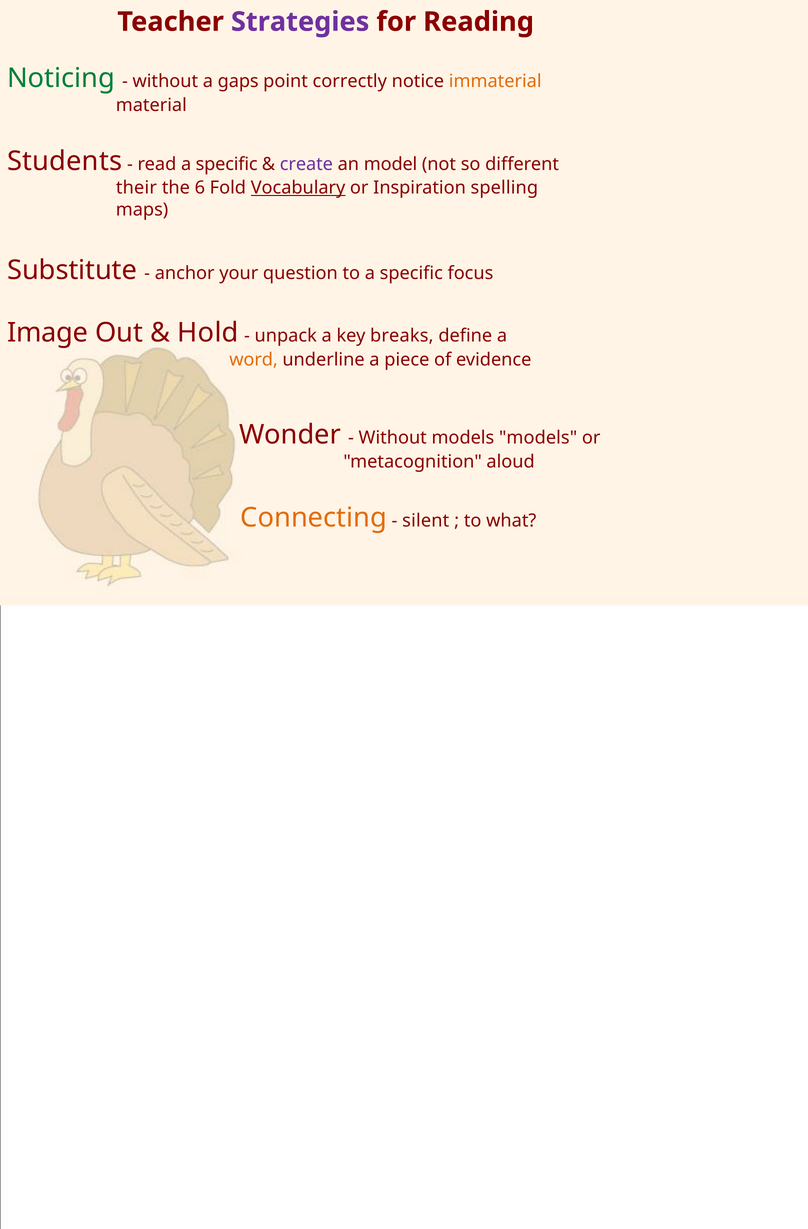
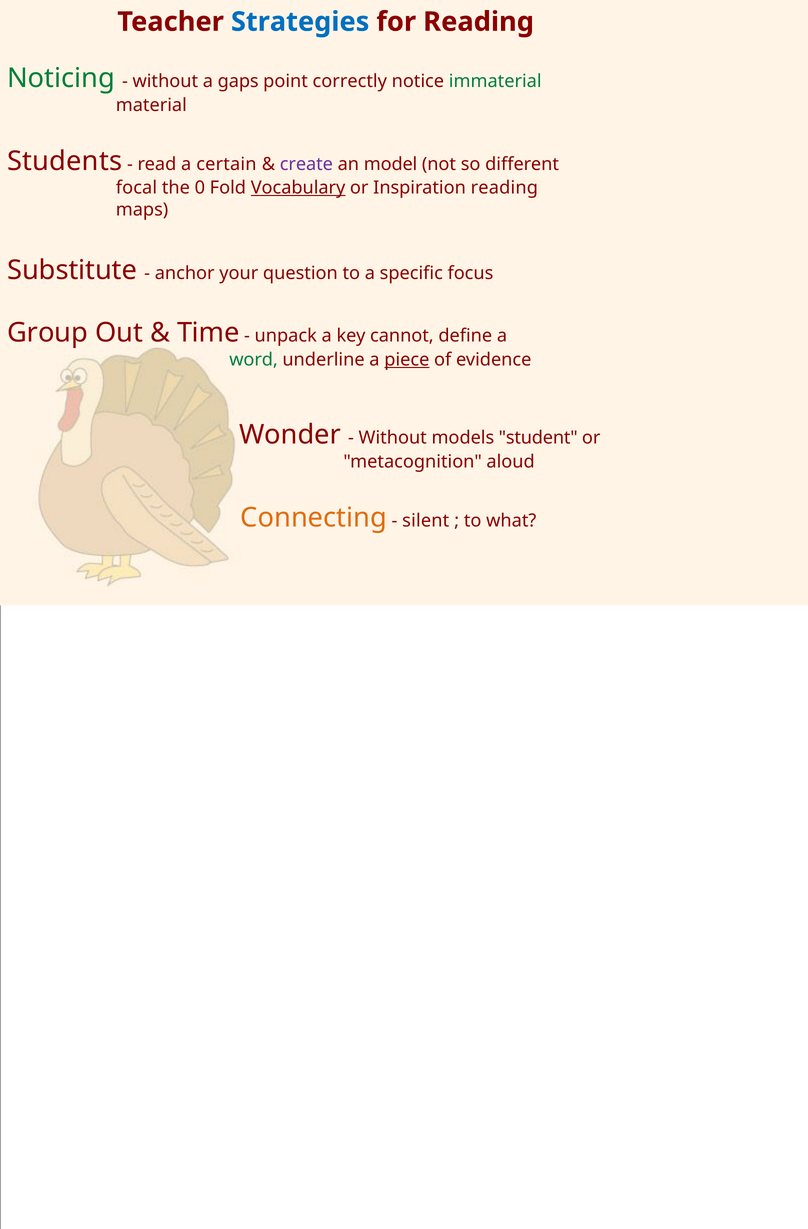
Strategies colour: purple -> blue (300, 22)
immaterial colour: orange -> green (495, 81)
read a specific: specific -> certain (226, 164)
their: their -> focal (136, 188)
6: 6 -> 0 (200, 188)
Inspiration spelling: spelling -> reading (504, 188)
Image: Image -> Group (48, 333)
Hold: Hold -> Time (208, 333)
breaks: breaks -> cannot (402, 336)
word colour: orange -> green (254, 360)
piece underline: none -> present (407, 360)
models models: models -> student (538, 438)
